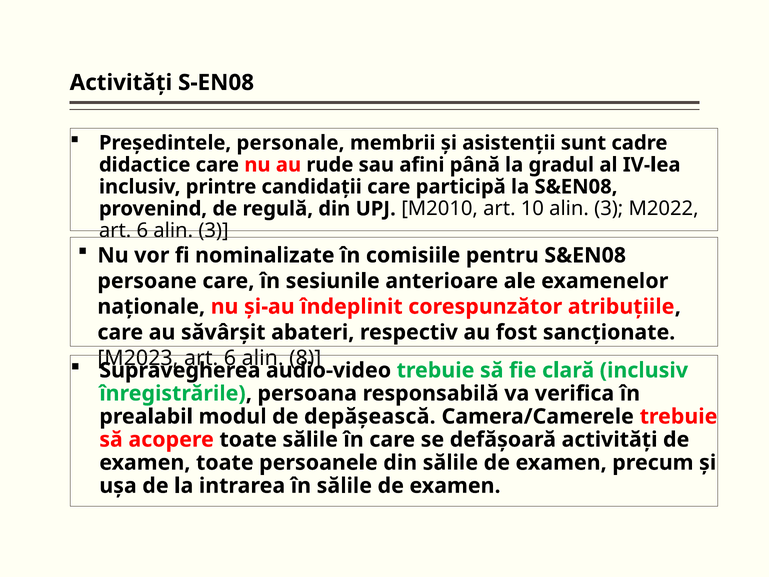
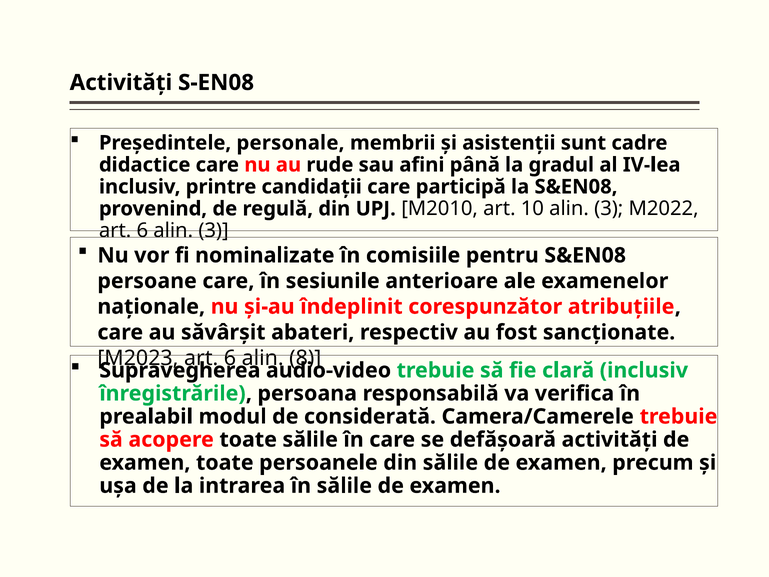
depăşească: depăşească -> considerată (370, 416)
